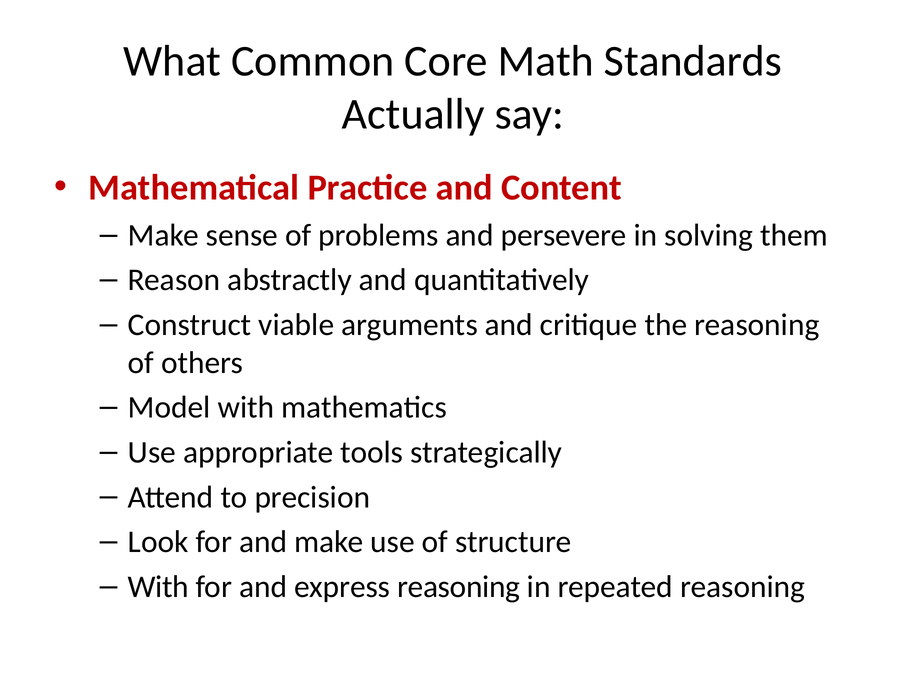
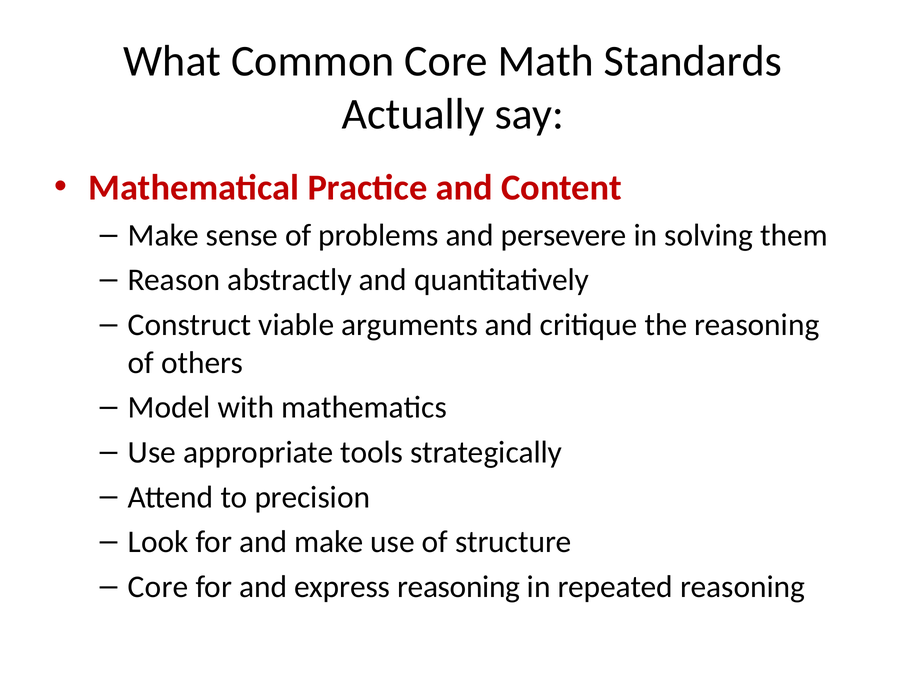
With: With -> Core (158, 586)
